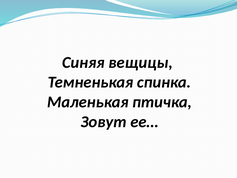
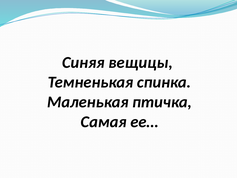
Зовут: Зовут -> Самая (104, 122)
